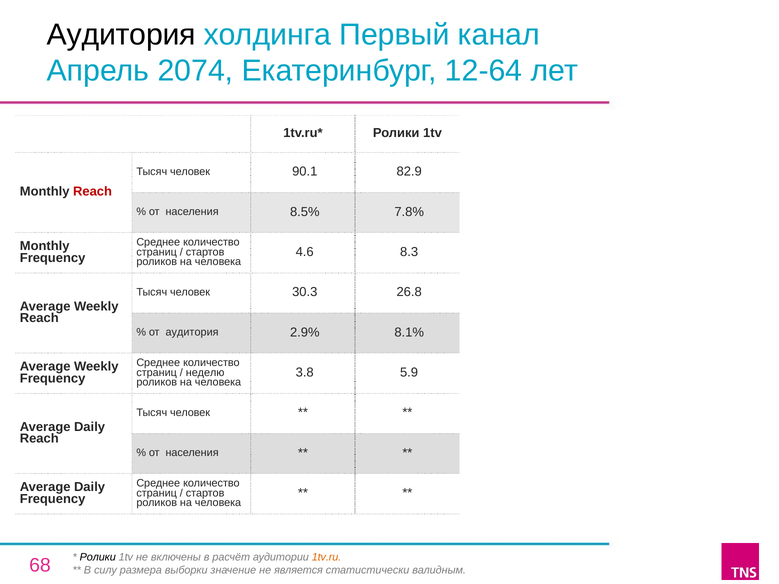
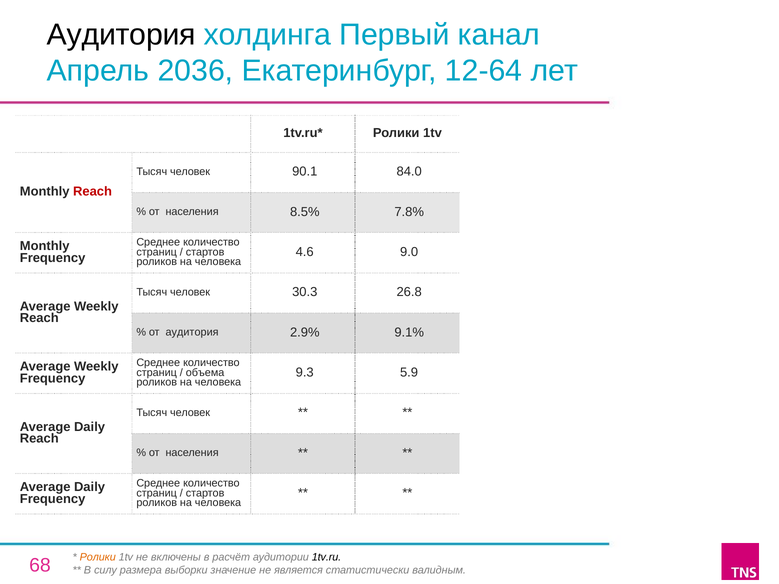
2074: 2074 -> 2036 (195, 71)
82.9: 82.9 -> 84.0 (409, 172)
8.3: 8.3 -> 9.0 (409, 252)
8.1%: 8.1% -> 9.1% (409, 332)
3.8: 3.8 -> 9.3 (305, 373)
неделю: неделю -> объема (205, 373)
Ролики colour: black -> orange (98, 557)
1tv.ru colour: orange -> black (326, 557)
